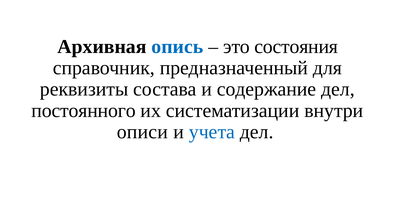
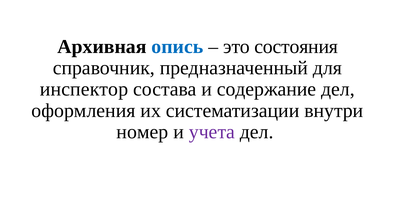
реквизиты: реквизиты -> инспектор (84, 89)
постоянного: постоянного -> оформления (83, 111)
описи: описи -> номер (142, 132)
учета colour: blue -> purple (212, 132)
